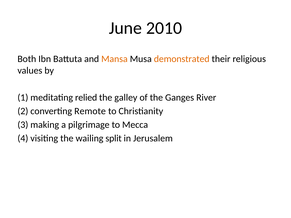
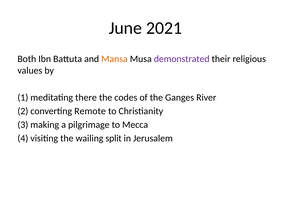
2010: 2010 -> 2021 (164, 28)
demonstrated colour: orange -> purple (182, 59)
relied: relied -> there (86, 98)
galley: galley -> codes (126, 98)
